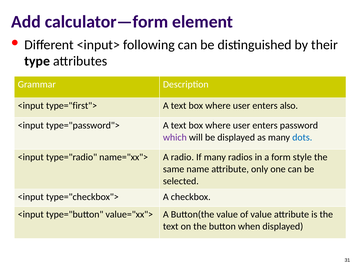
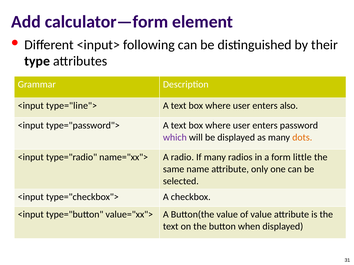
type="first">: type="first"> -> type="line"> (71, 106)
dots colour: blue -> orange (302, 138)
style: style -> little (302, 157)
